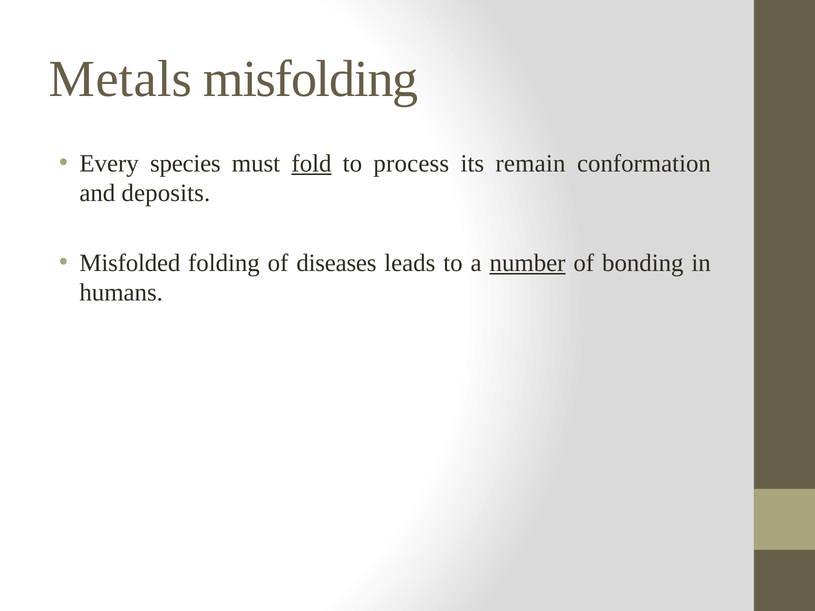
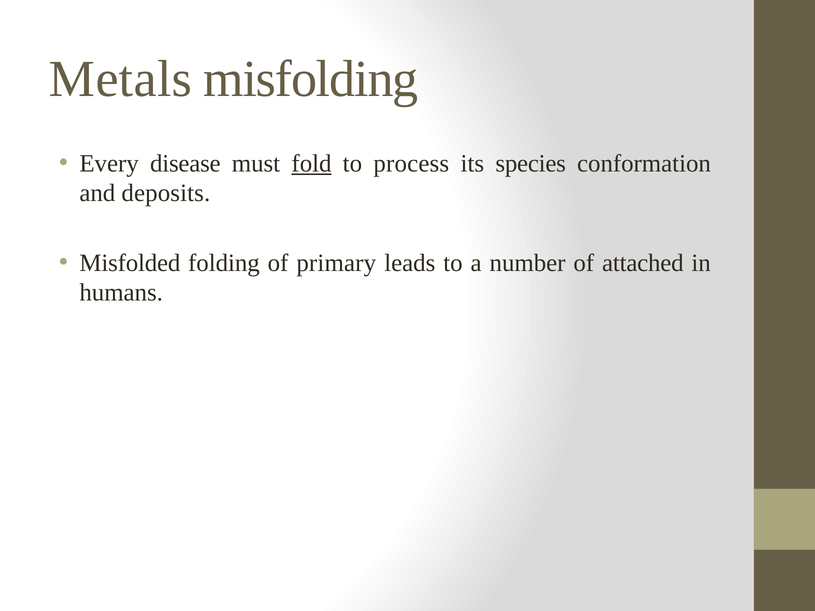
species: species -> disease (185, 163)
remain: remain -> species (531, 163)
diseases: diseases -> primary (336, 263)
number underline: present -> none (528, 263)
bonding: bonding -> attached (643, 263)
